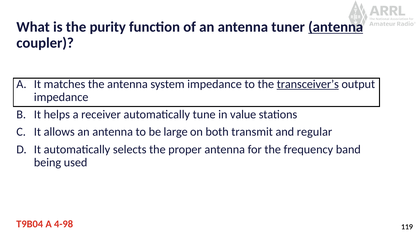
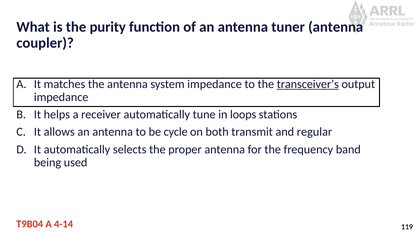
antenna underline: present -> none (336, 27)
value: value -> loops (243, 115)
large: large -> cycle (176, 132)
4-98: 4-98 -> 4-14 (64, 224)
